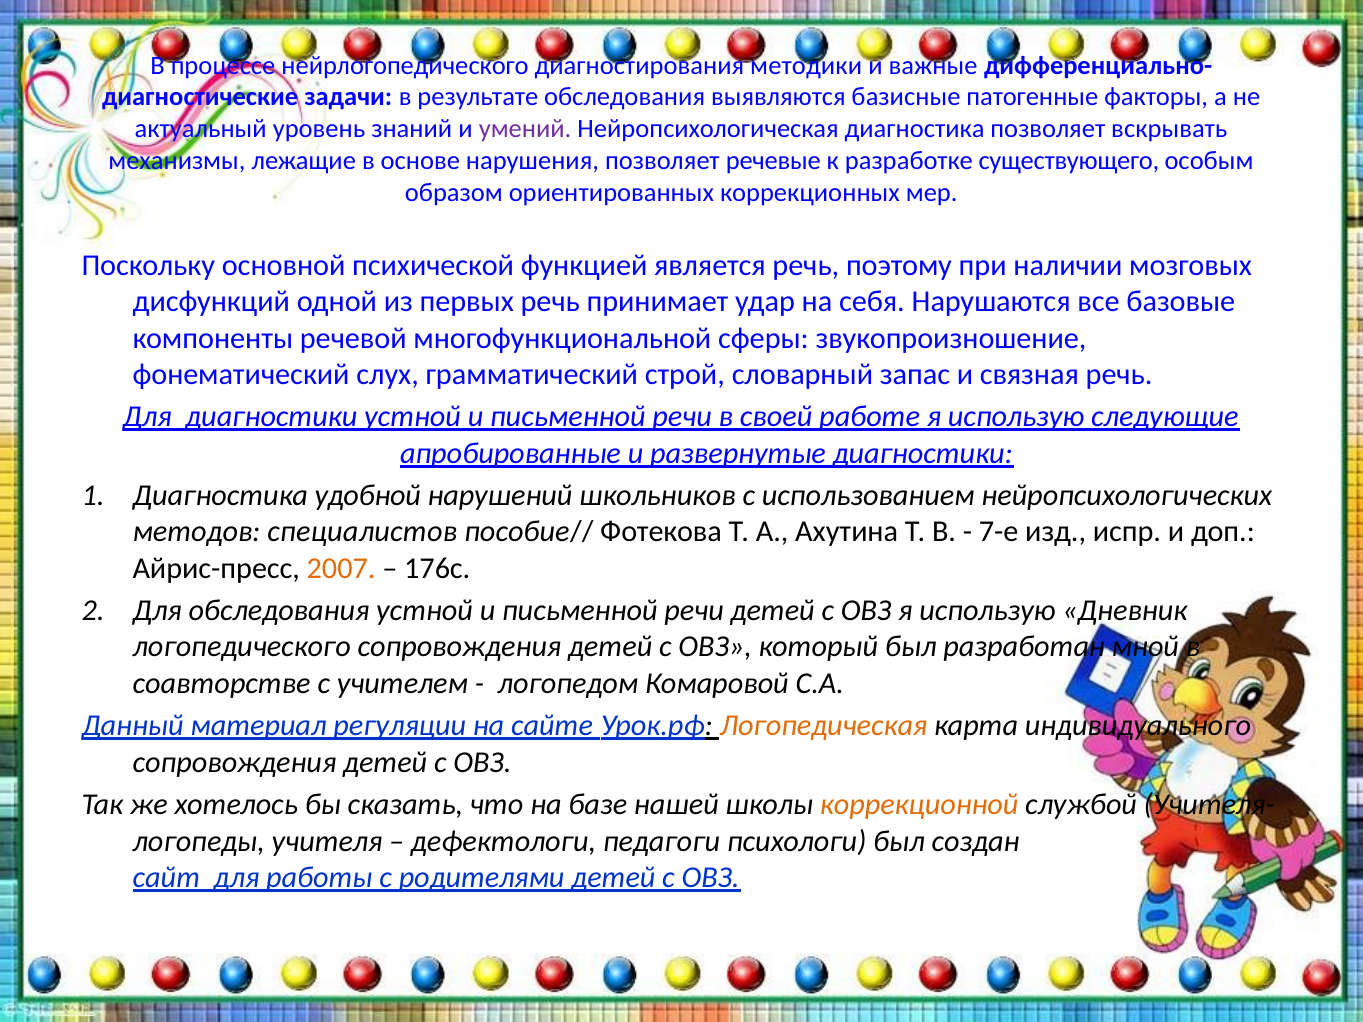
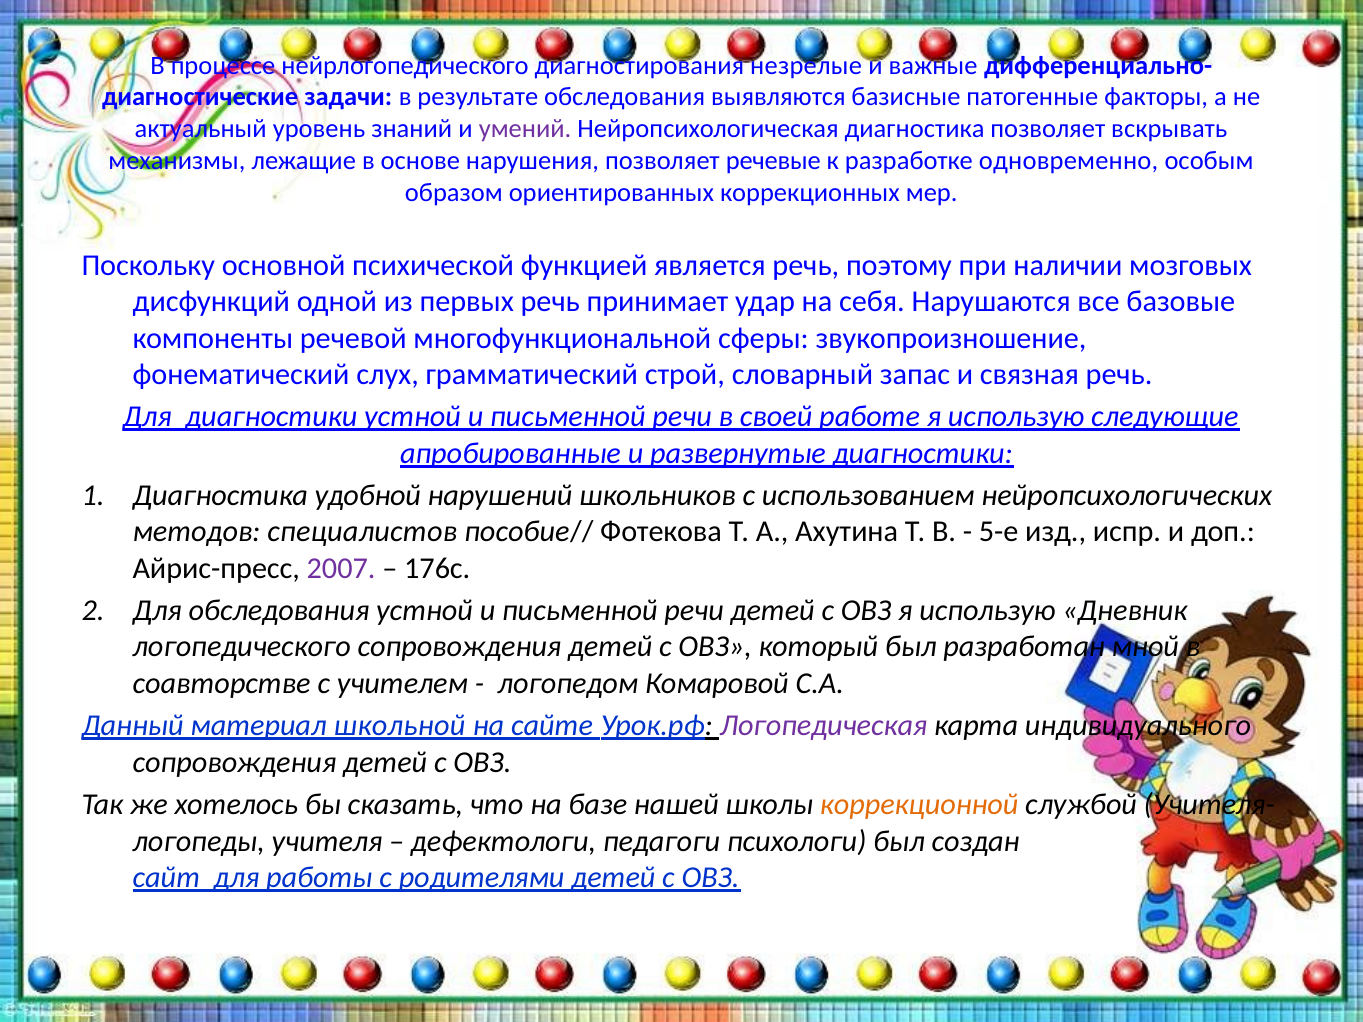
методики: методики -> незрелые (806, 65)
существующего: существующего -> одновременно (1069, 161)
7-е: 7-е -> 5-е (999, 532)
2007 colour: orange -> purple (341, 568)
регуляции: регуляции -> школьной (400, 726)
Логопедическая colour: orange -> purple (823, 726)
